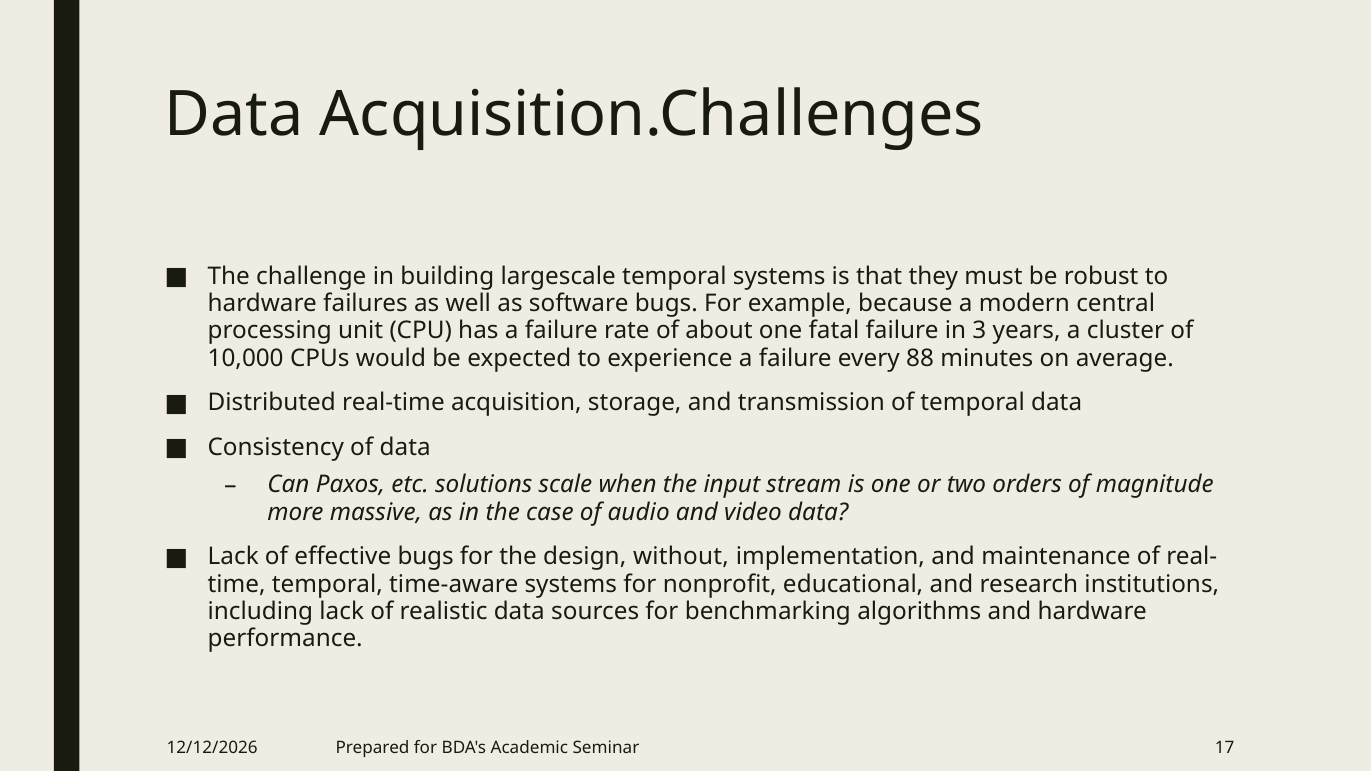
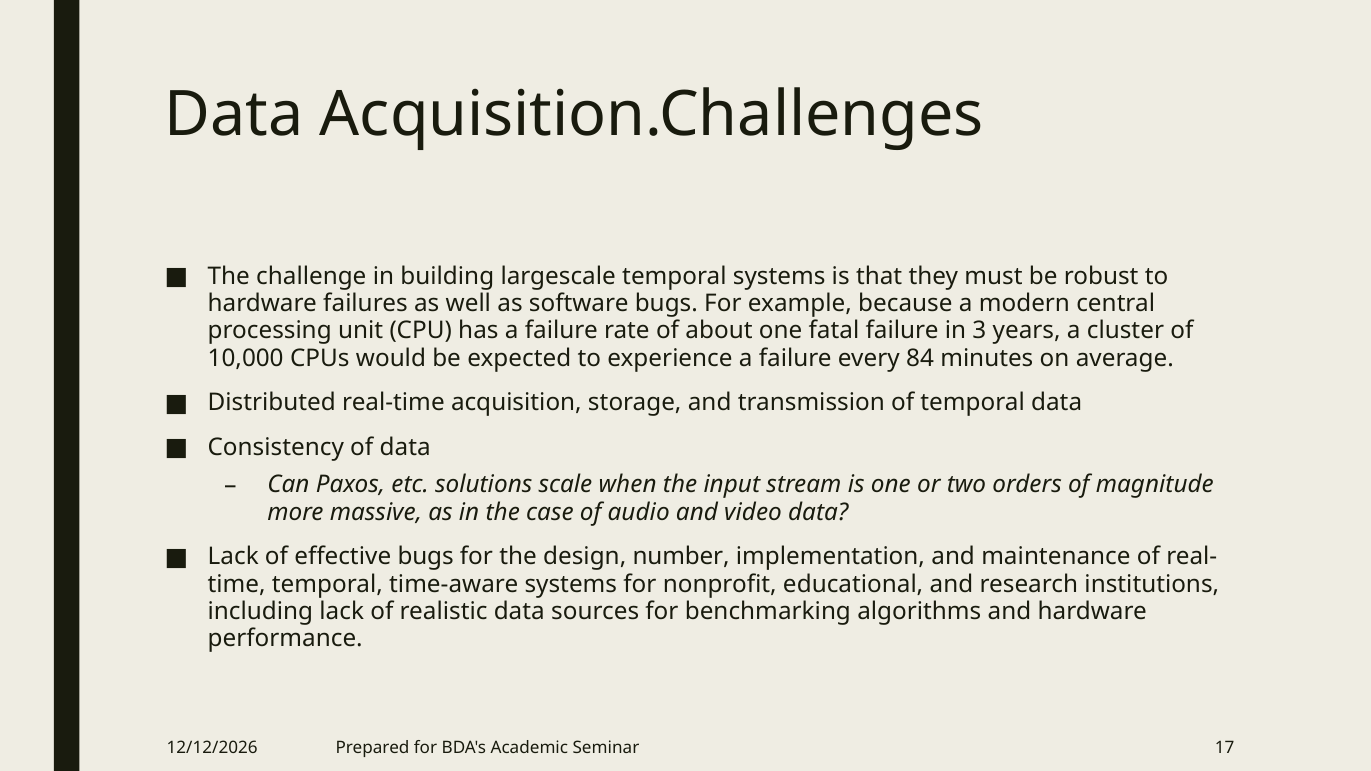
88: 88 -> 84 (920, 358)
without: without -> number (681, 557)
